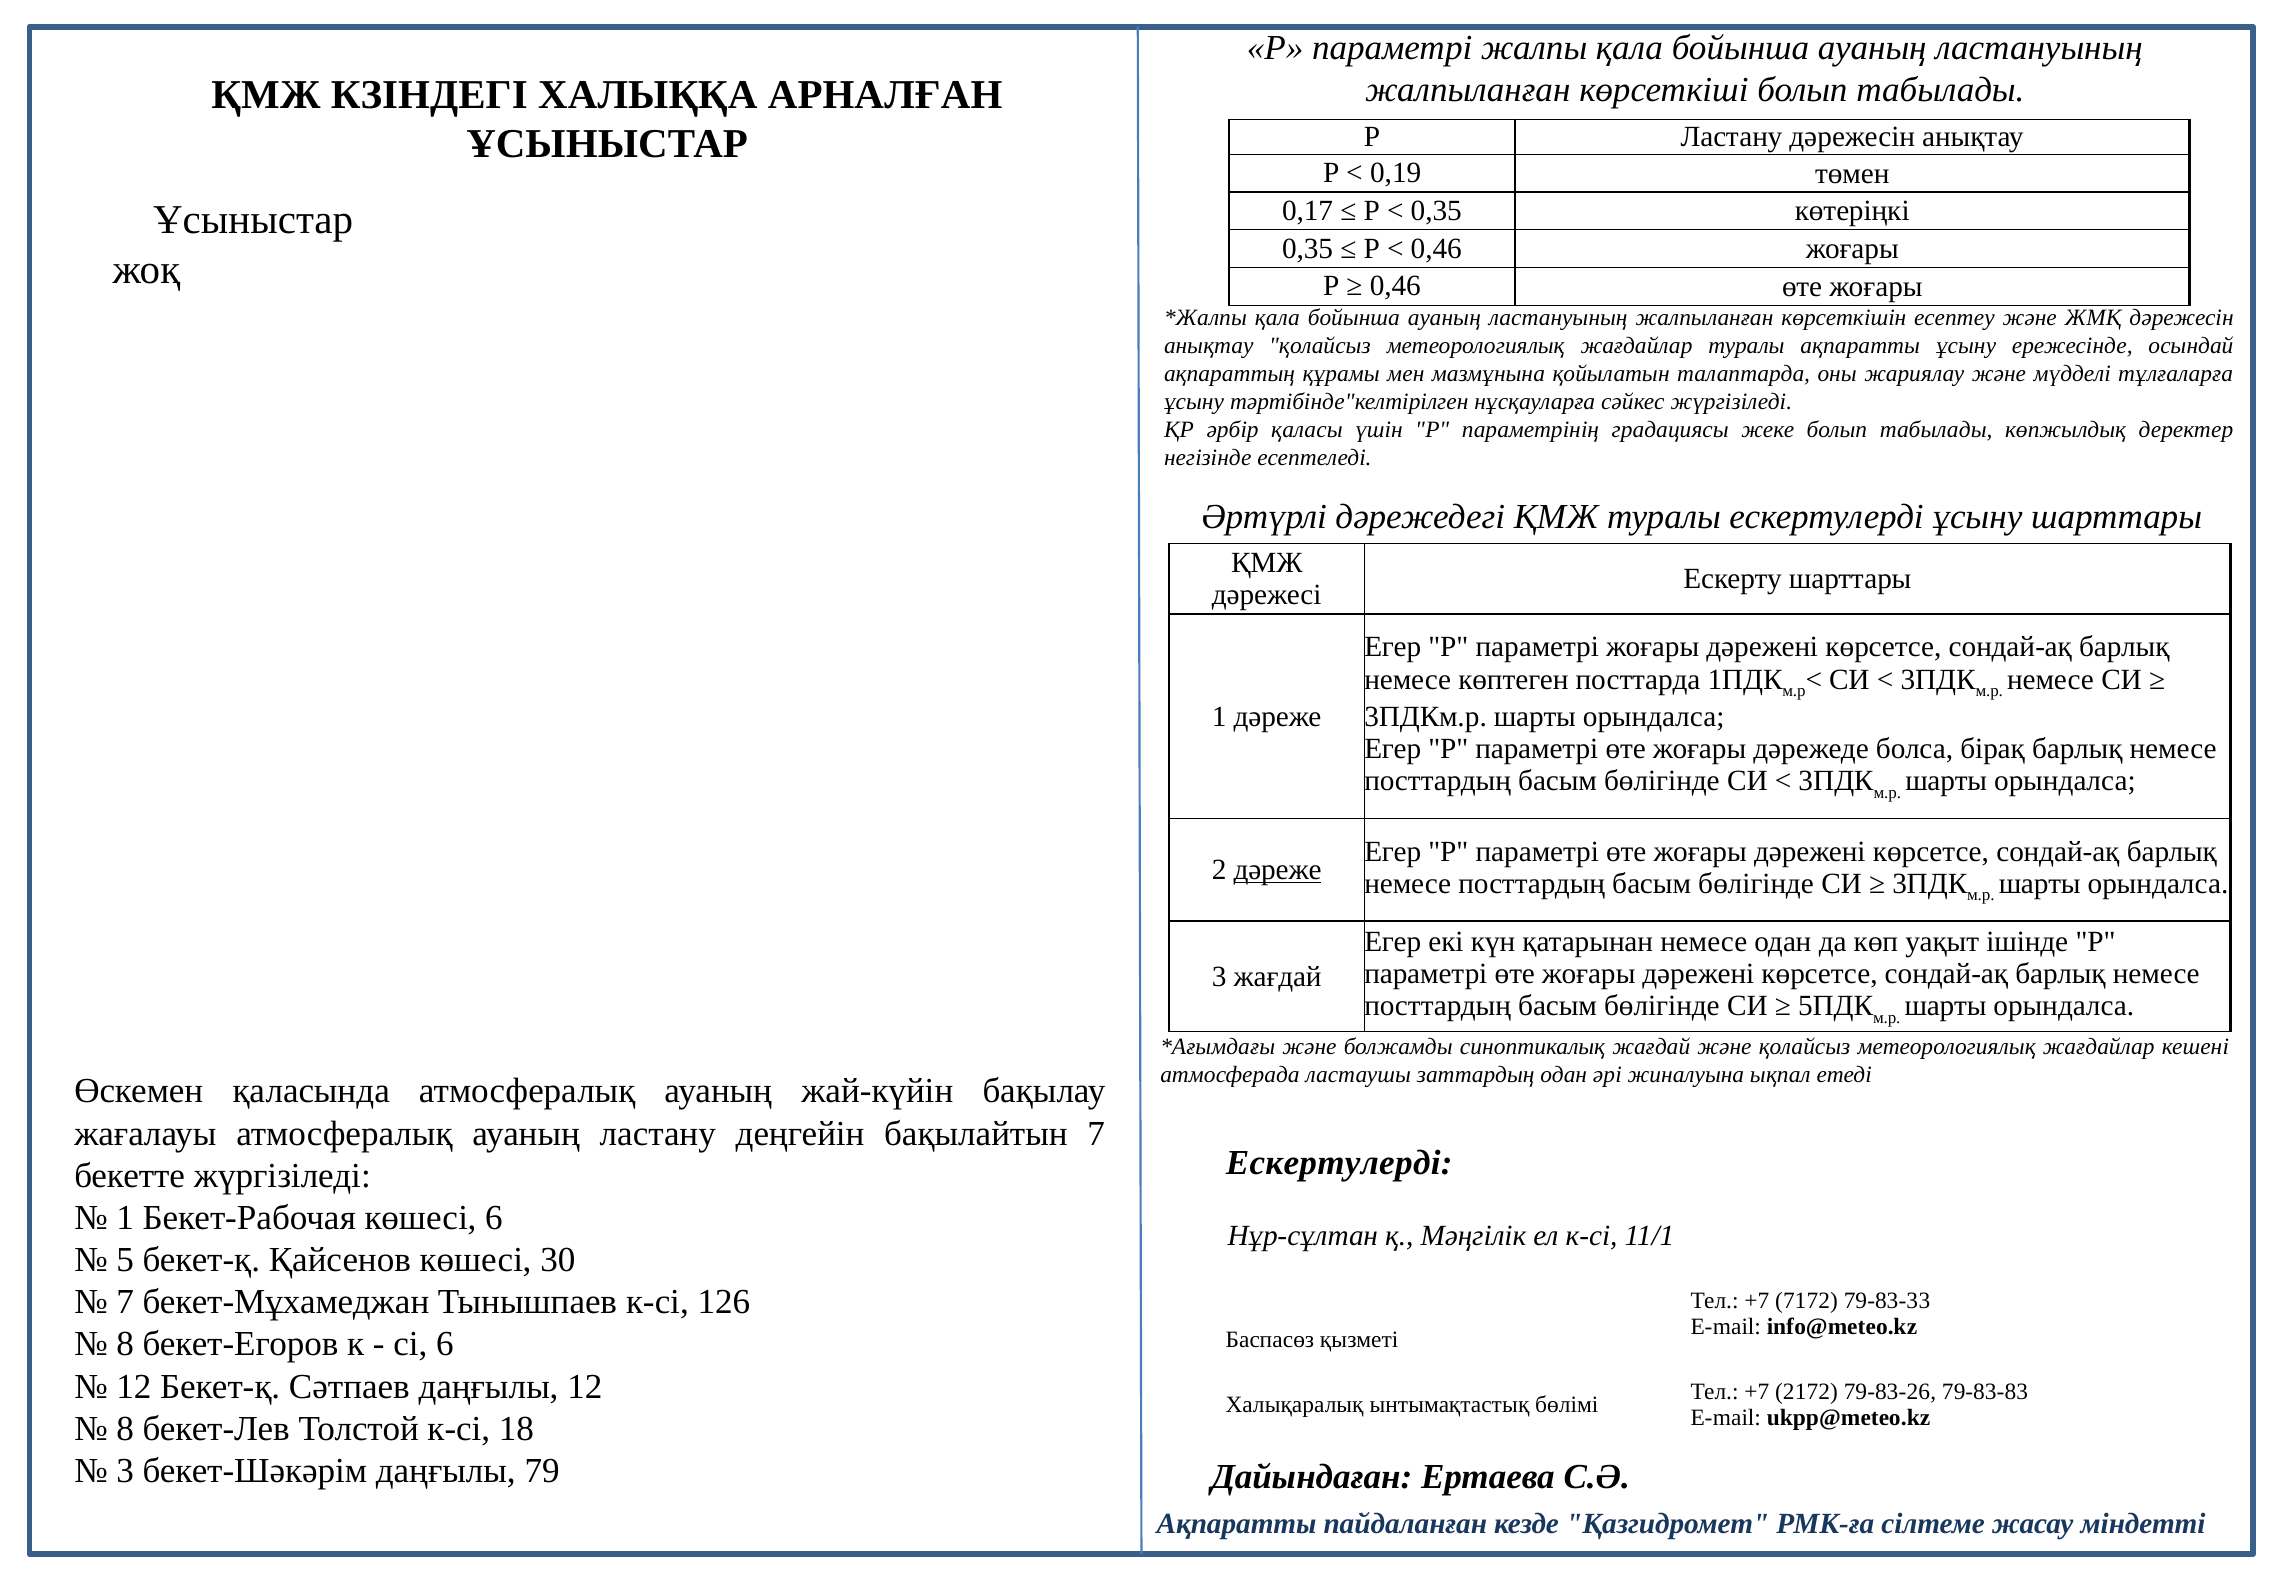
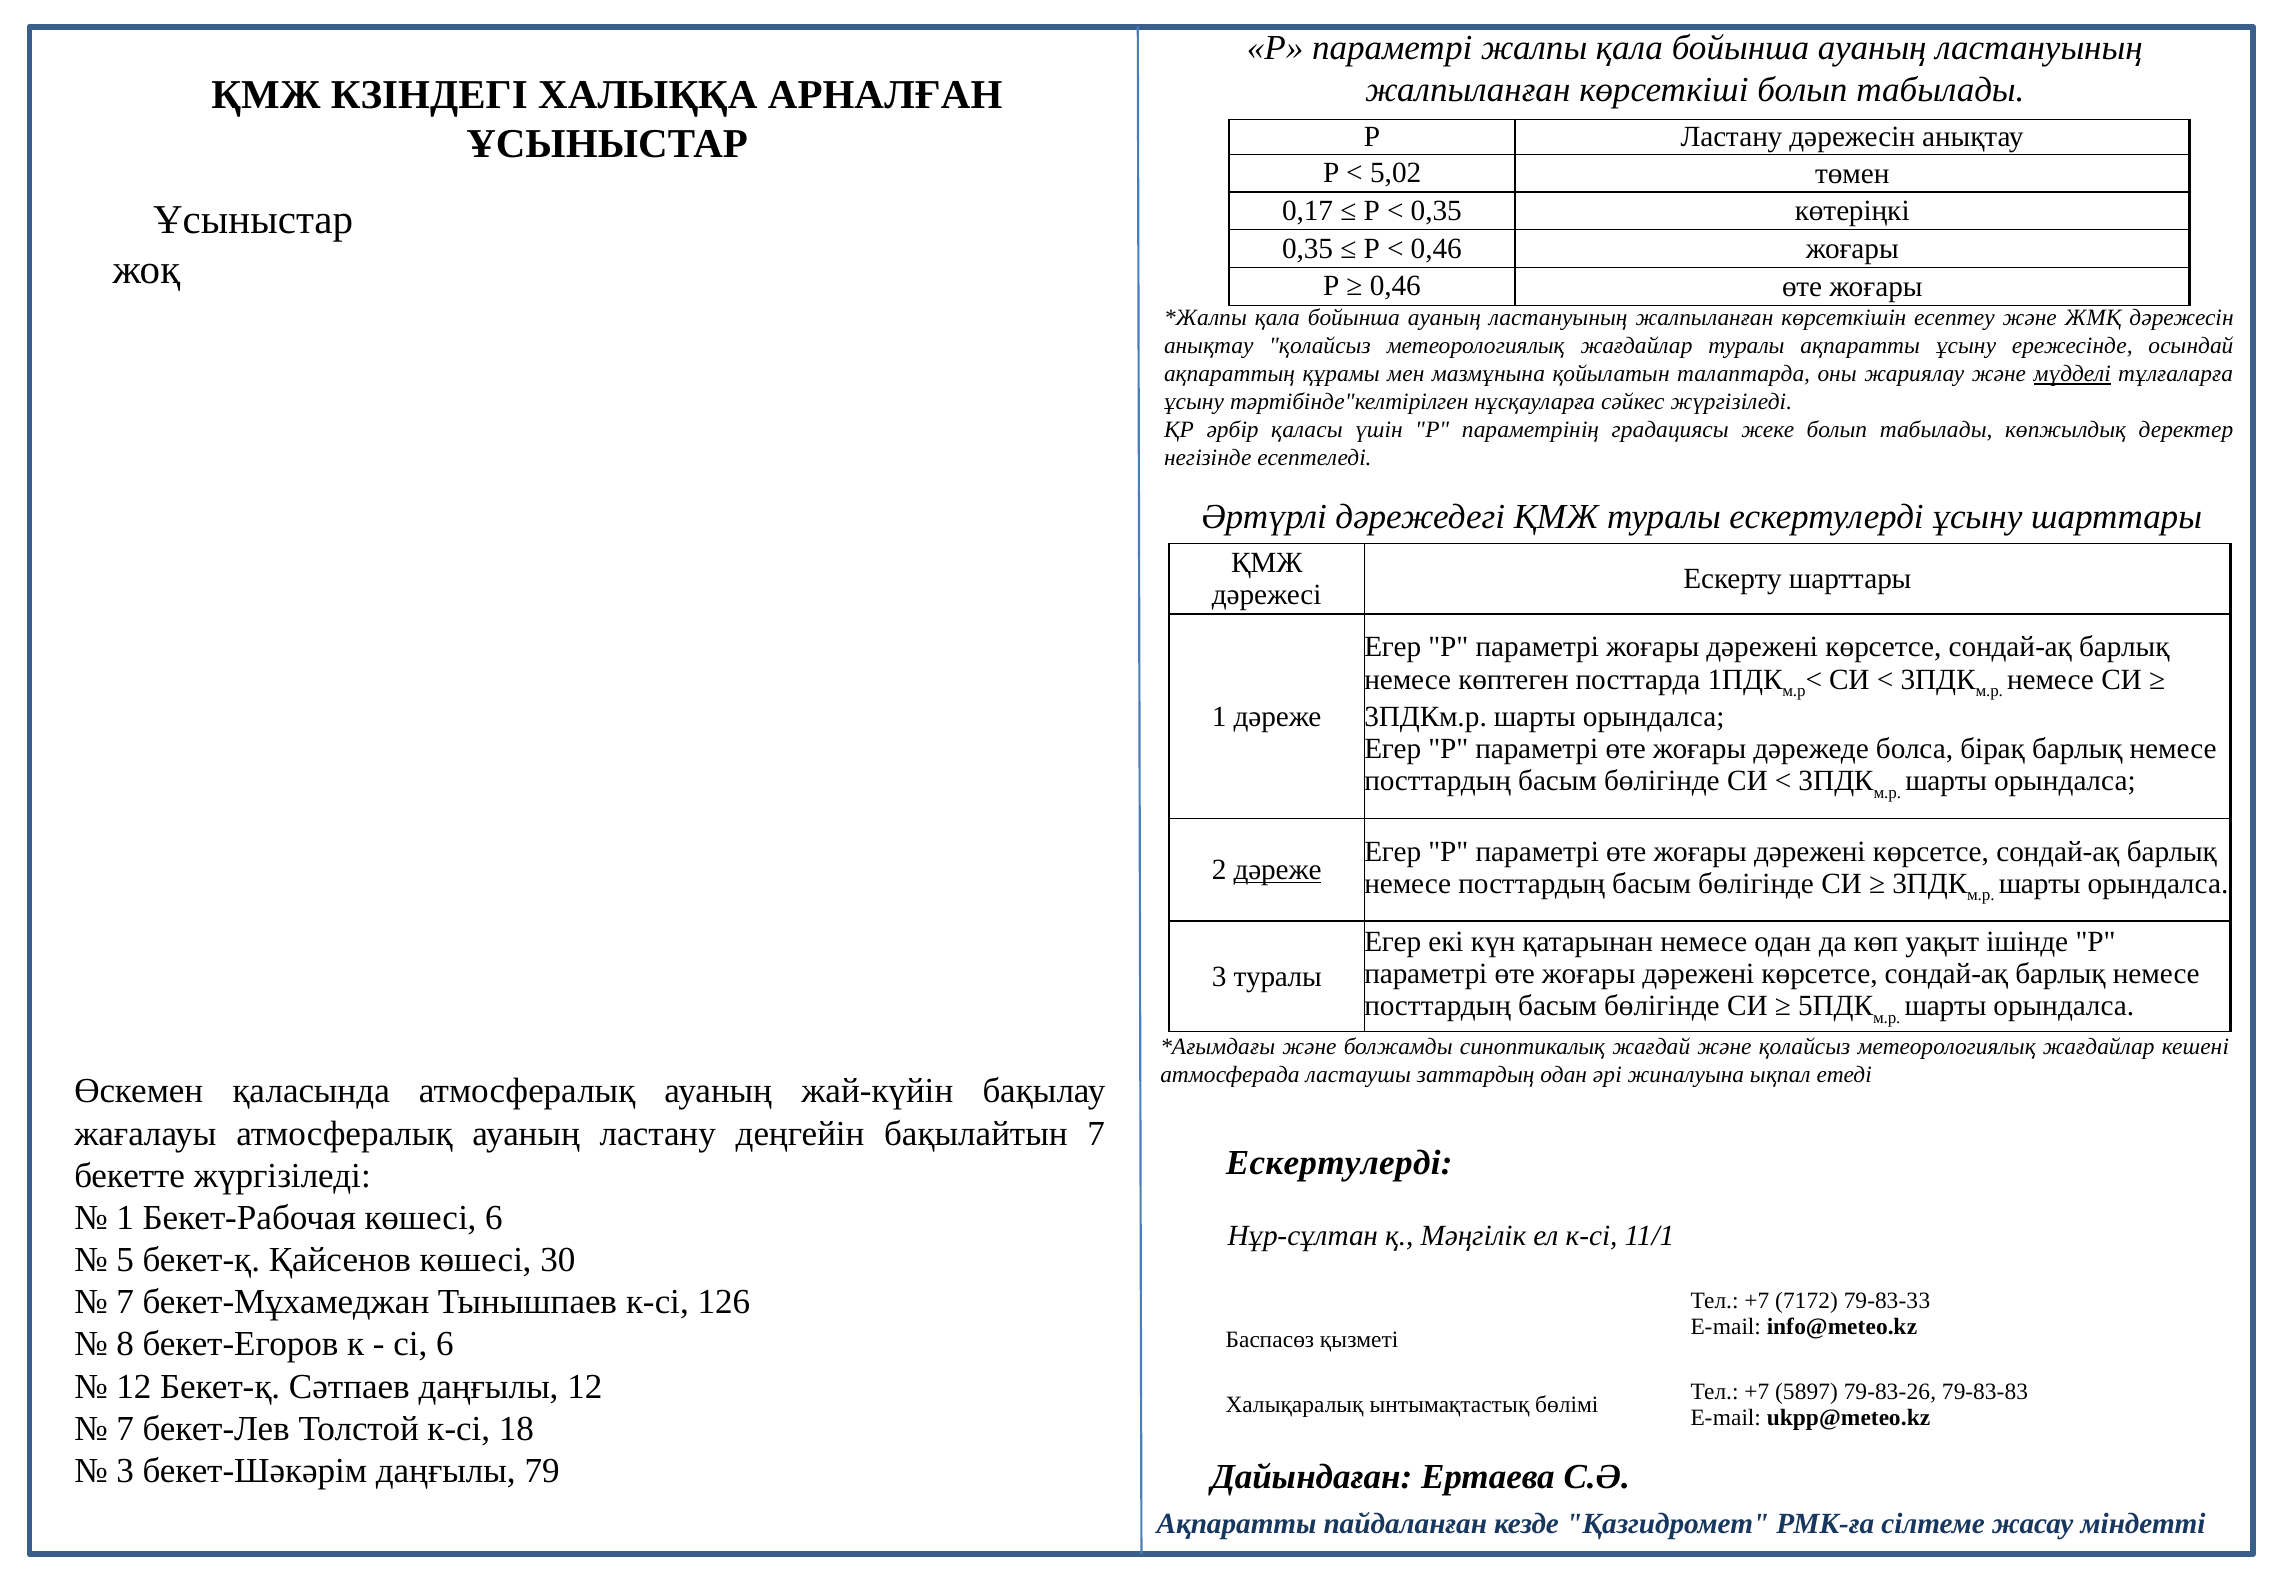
0,19: 0,19 -> 5,02 (1396, 173)
мүдделі underline: none -> present (2072, 374)
3 жағдай: жағдай -> туралы (1278, 976)
2172: 2172 -> 5897 (1807, 1392)
8: 8 -> 7 (125, 1428)
